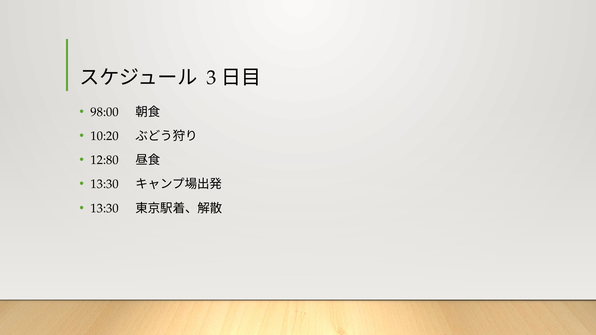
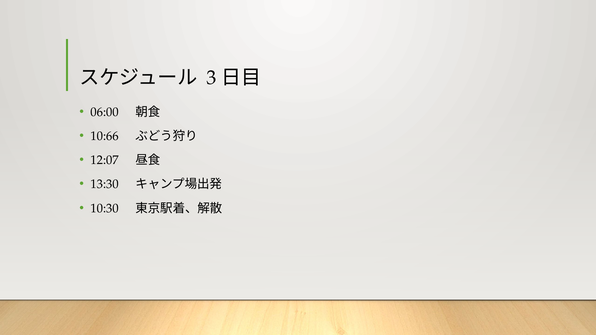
98:00: 98:00 -> 06:00 (105, 112)
10:20: 10:20 -> 10:66 (105, 136)
12:80: 12:80 -> 12:07 (105, 160)
13:30: 13:30 -> 10:30 (105, 208)
